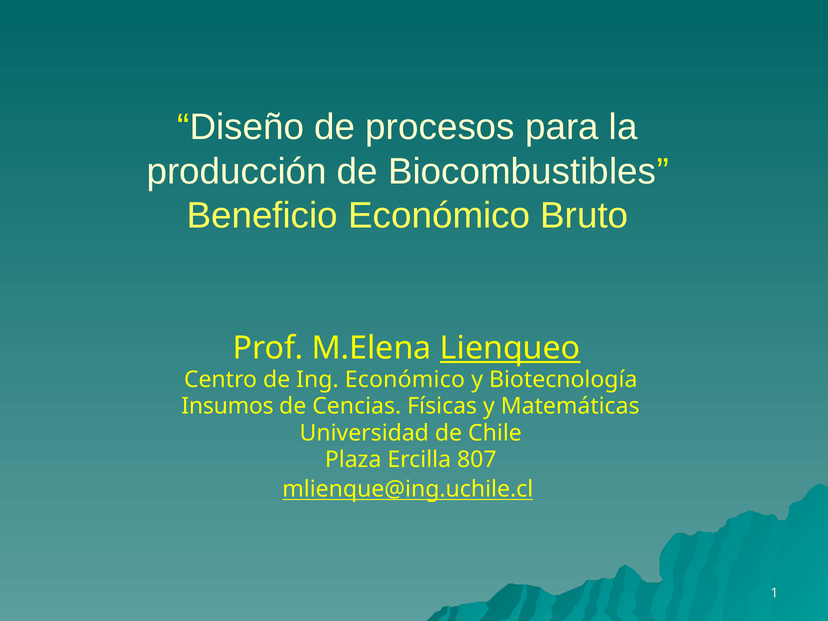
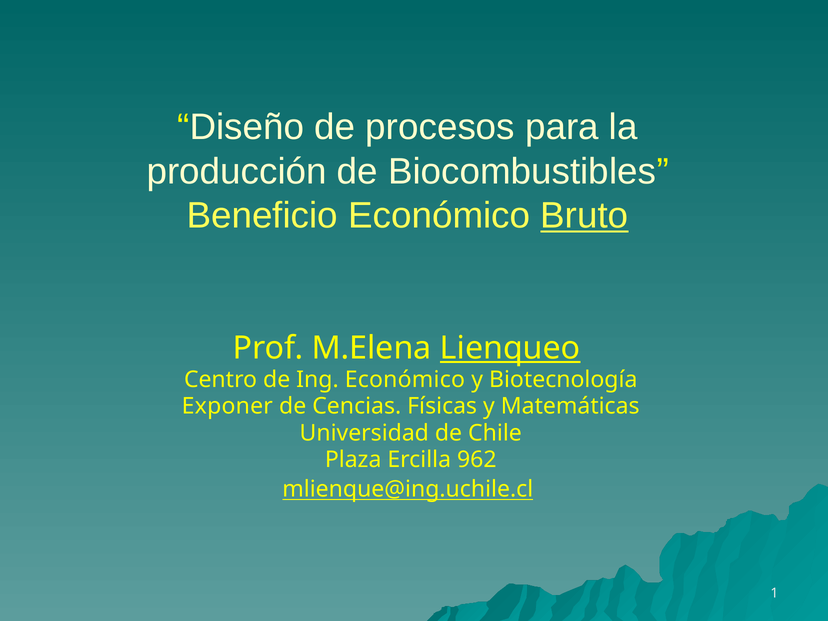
Bruto underline: none -> present (584, 216)
Insumos: Insumos -> Exponer (227, 406)
807: 807 -> 962 (477, 460)
